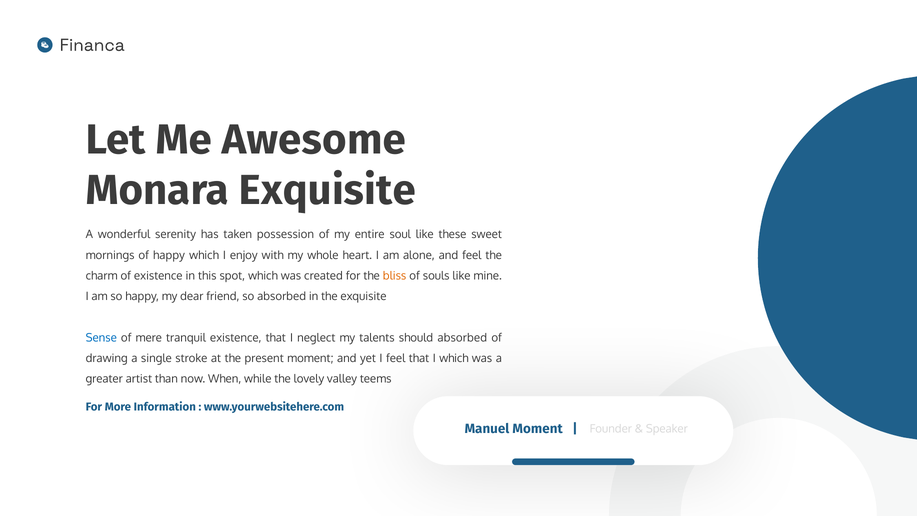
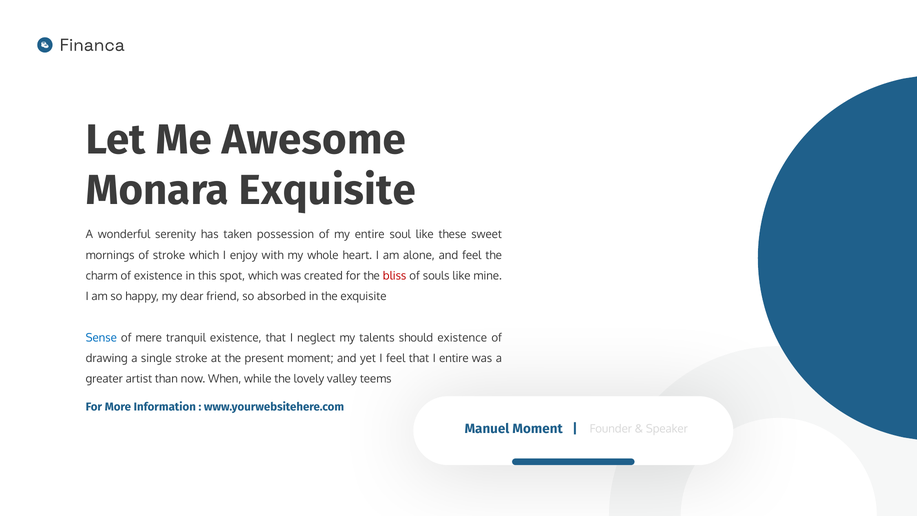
of happy: happy -> stroke (169, 255)
bliss colour: orange -> red (395, 276)
should absorbed: absorbed -> existence (462, 338)
I which: which -> entire (454, 358)
